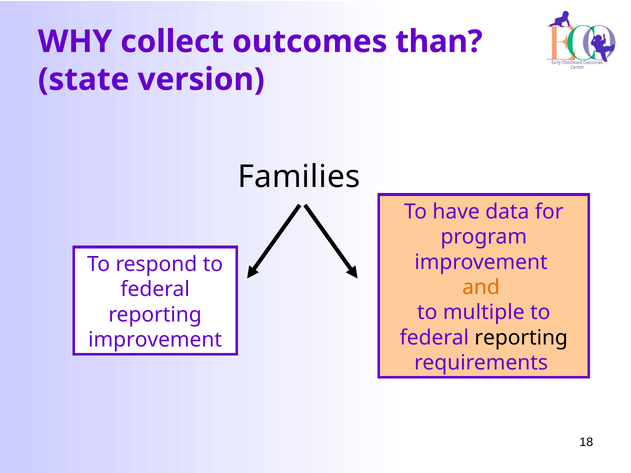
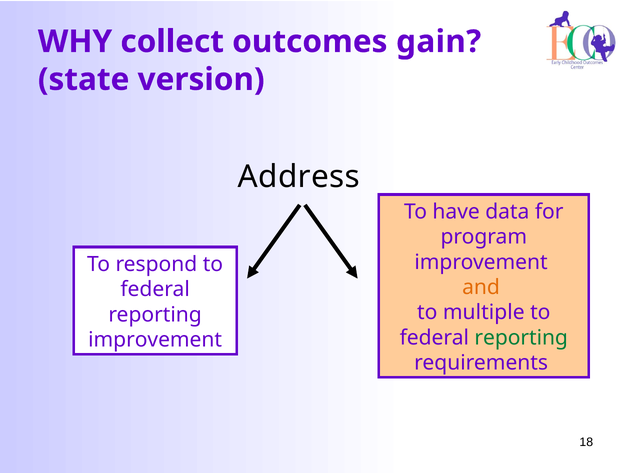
than: than -> gain (439, 42)
Families: Families -> Address (299, 177)
reporting colour: black -> green (521, 338)
